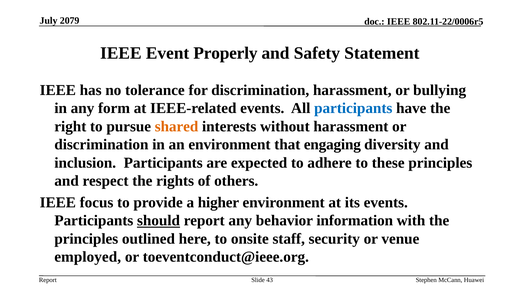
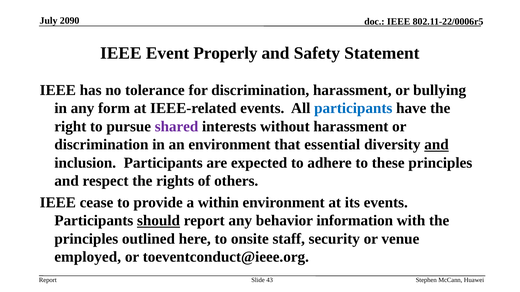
2079: 2079 -> 2090 (70, 21)
shared colour: orange -> purple (177, 127)
engaging: engaging -> essential (332, 145)
and underline: none -> present (437, 145)
focus: focus -> cease (97, 203)
higher: higher -> within (218, 203)
